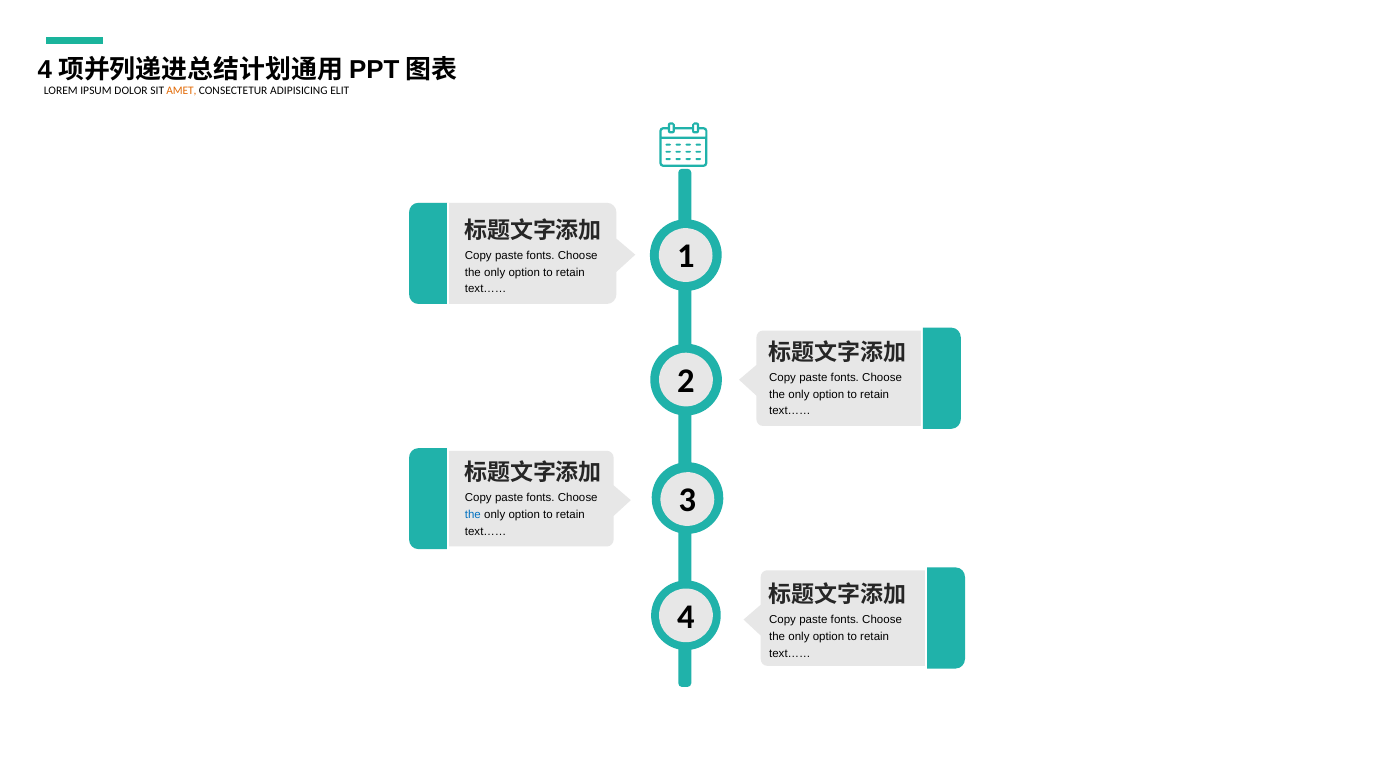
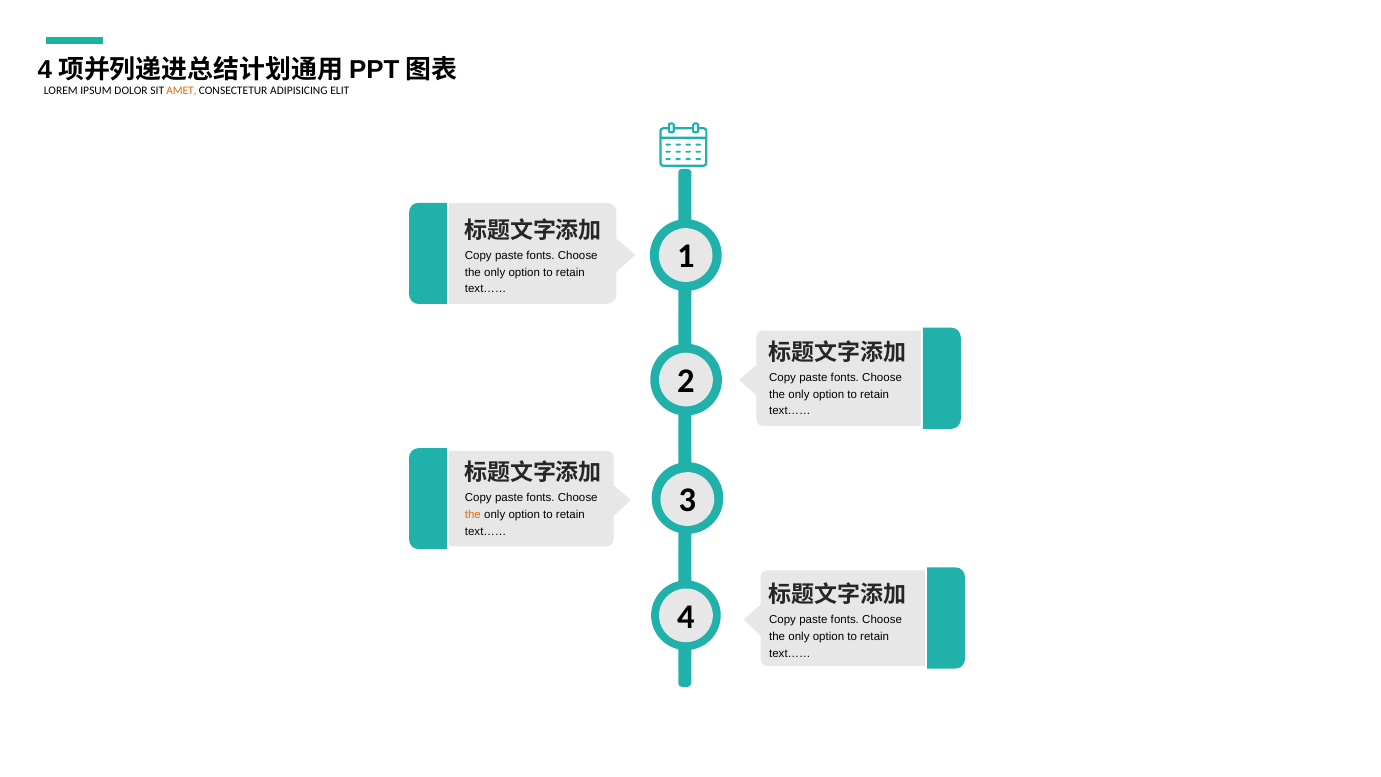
the colour: blue -> orange (473, 515)
